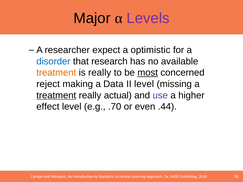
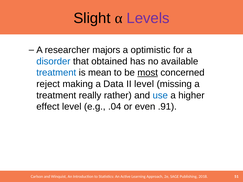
Major: Major -> Slight (92, 18)
expect: expect -> majors (106, 50)
research: research -> obtained (109, 61)
treatment colour: orange -> blue (56, 73)
is really: really -> mean (100, 73)
treatment underline: present -> none (56, 95)
actual: actual -> rather (118, 95)
use colour: purple -> blue (160, 95)
.70: .70 -> .04 (115, 107)
.44: .44 -> .91 (167, 107)
